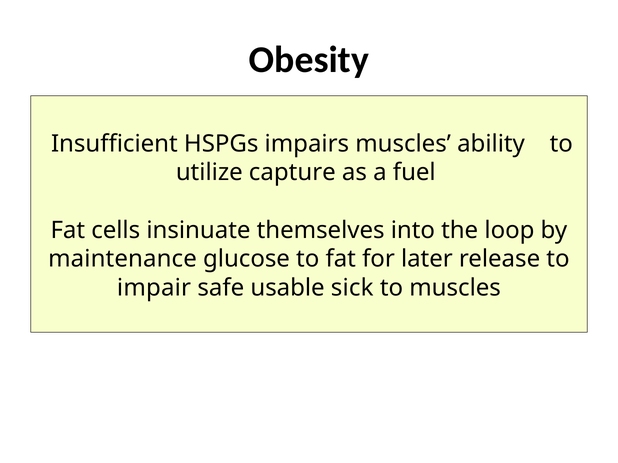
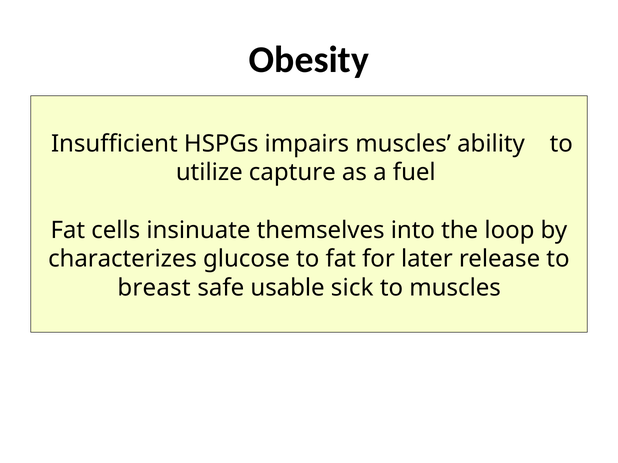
maintenance: maintenance -> characterizes (123, 259)
impair: impair -> breast (154, 288)
